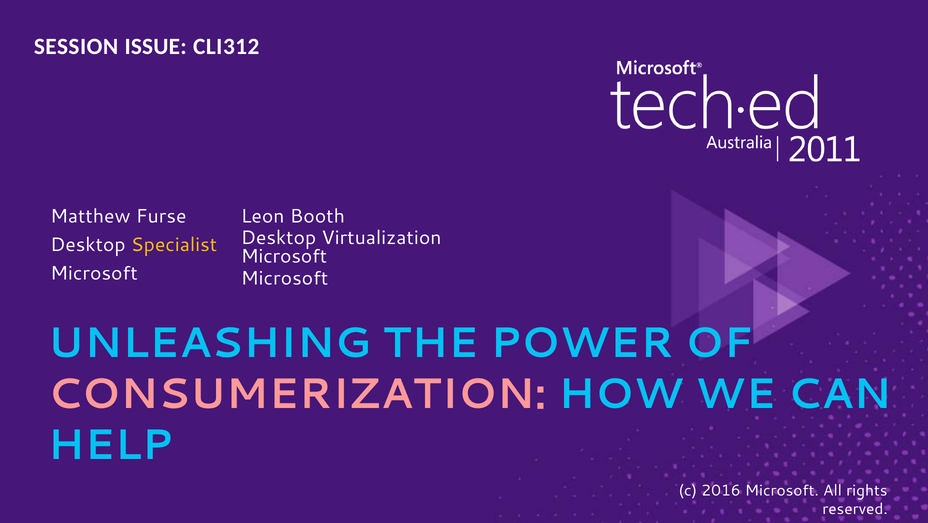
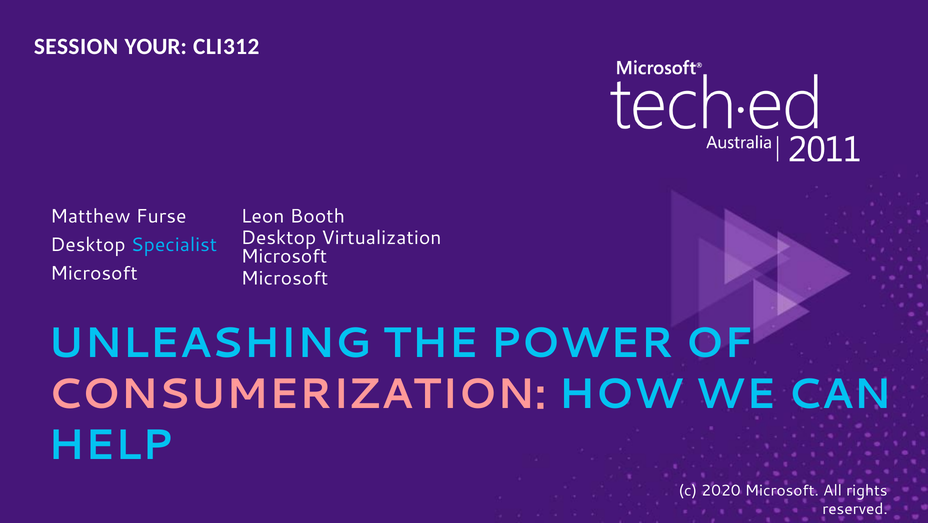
ISSUE: ISSUE -> YOUR (156, 47)
Specialist colour: yellow -> light blue (174, 245)
2016: 2016 -> 2020 (721, 491)
